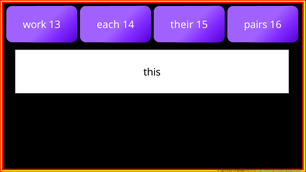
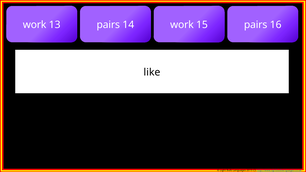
13 each: each -> pairs (108, 25)
14 their: their -> work (182, 25)
this: this -> like (152, 72)
